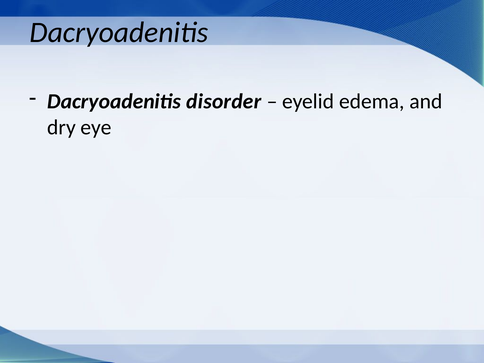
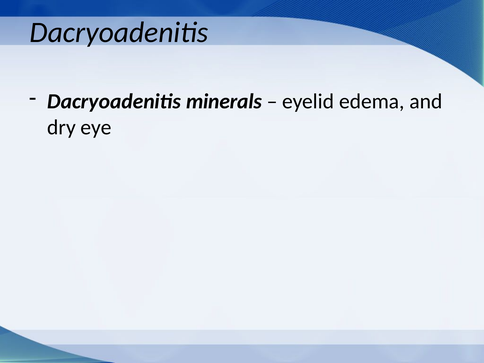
disorder: disorder -> minerals (224, 102)
